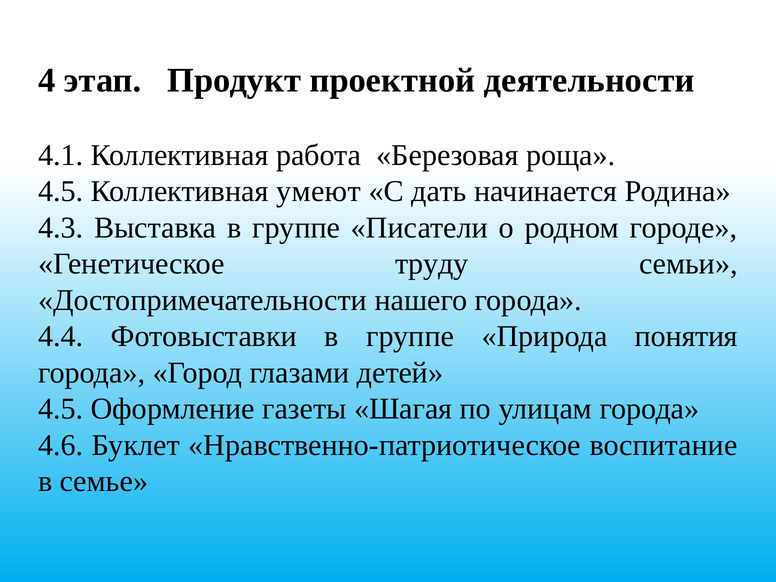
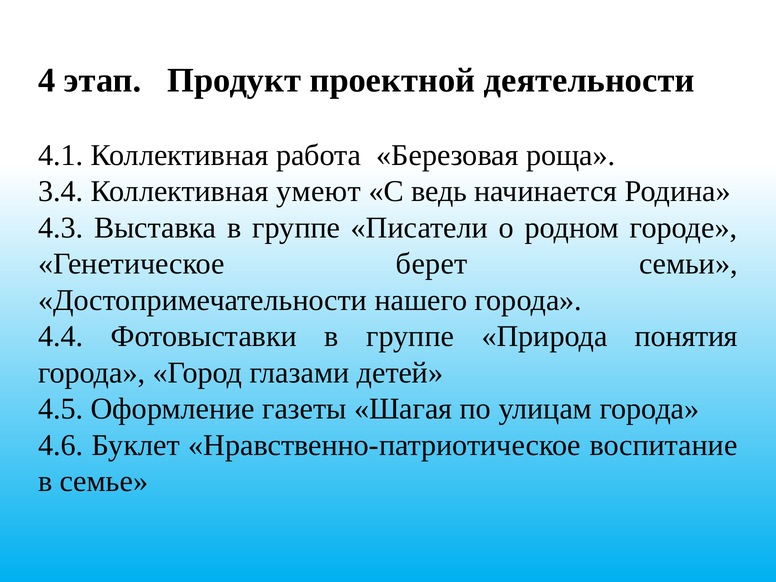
4.5: 4.5 -> 3.4 (61, 191)
дать: дать -> ведь (439, 191)
труду: труду -> берет (432, 264)
